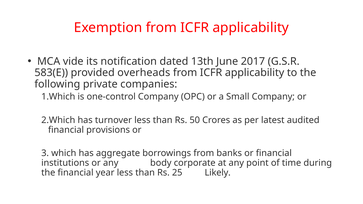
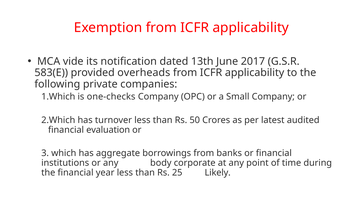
one-control: one-control -> one-checks (111, 97)
provisions: provisions -> evaluation (108, 130)
